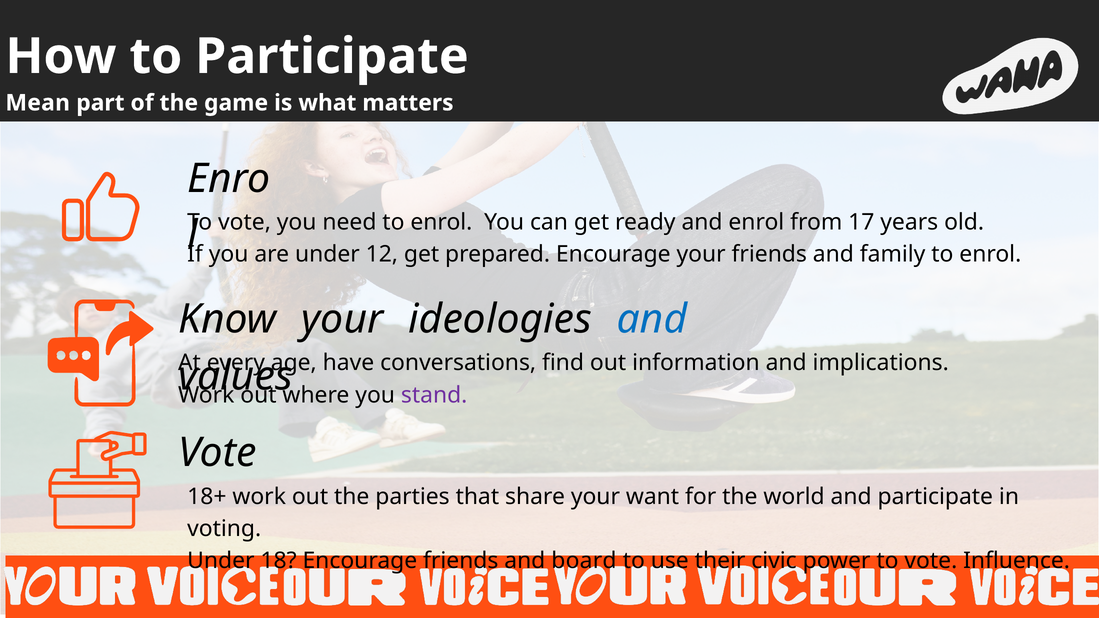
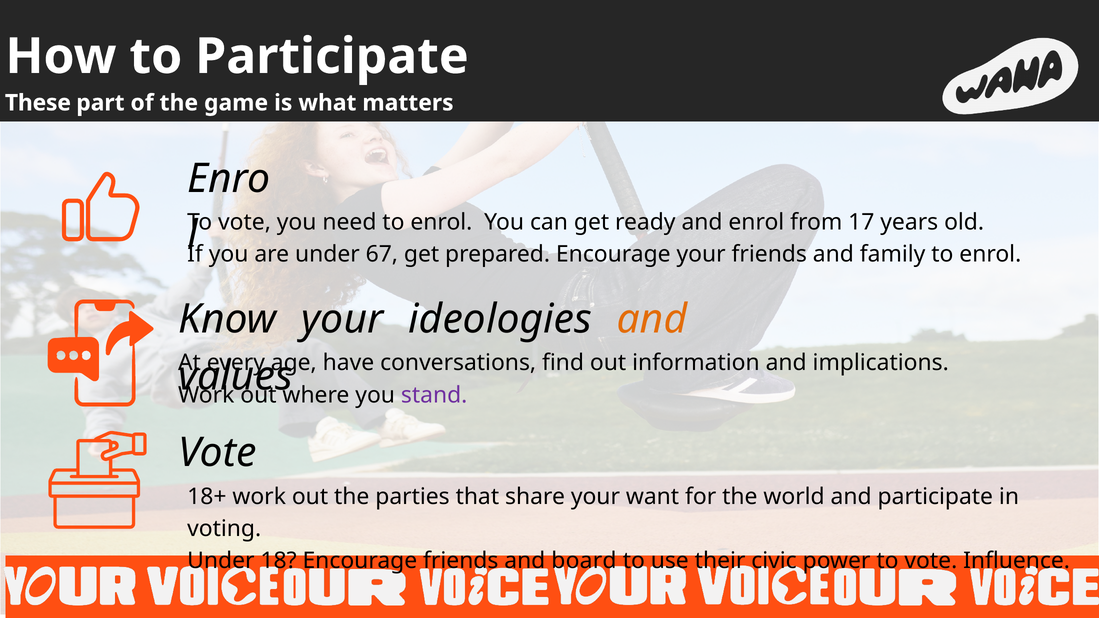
Mean: Mean -> These (38, 103)
12: 12 -> 67 (382, 254)
and colour: blue -> orange (652, 319)
